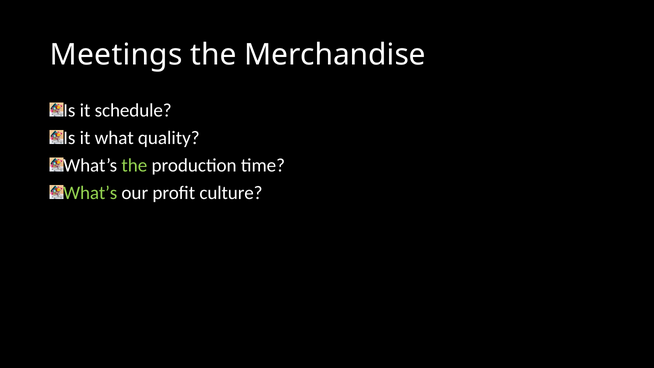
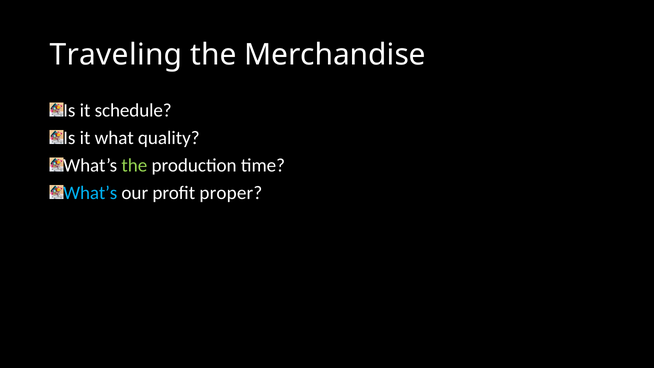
Meetings: Meetings -> Traveling (116, 55)
What’s colour: light green -> light blue (90, 193)
culture: culture -> proper (231, 193)
